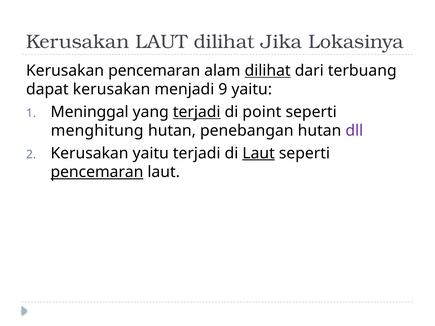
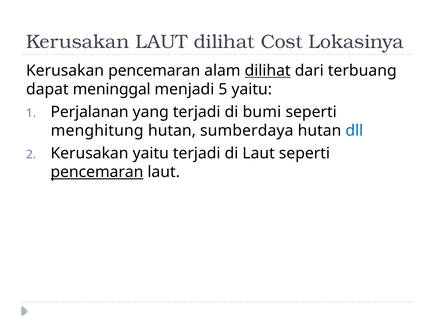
Jika: Jika -> Cost (282, 42)
dapat kerusakan: kerusakan -> meninggal (112, 90)
9: 9 -> 5 (223, 90)
Meninggal: Meninggal -> Perjalanan (90, 112)
terjadi underline: present -> none (197, 112)
point: point -> bumi (262, 112)
penebangan: penebangan -> sumberdaya (247, 131)
dll colour: purple -> blue (354, 131)
Laut underline: present -> none (259, 153)
